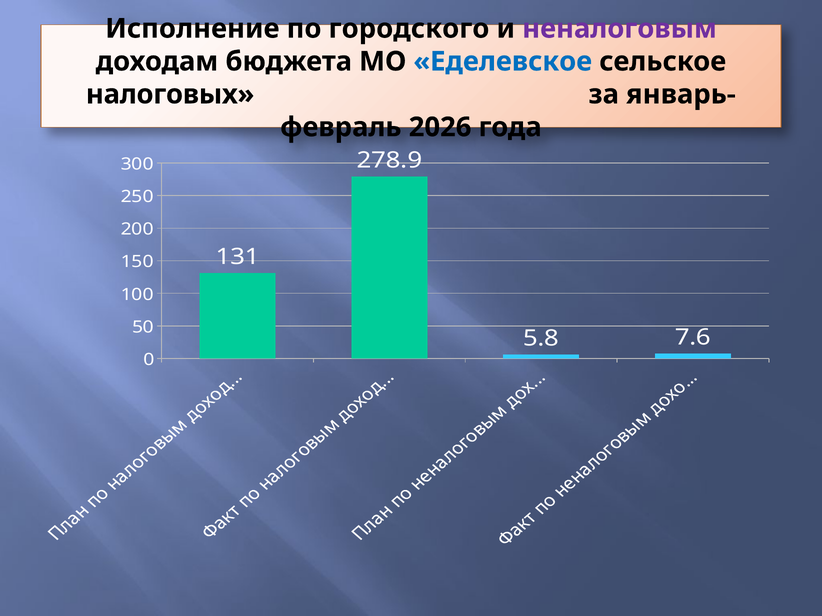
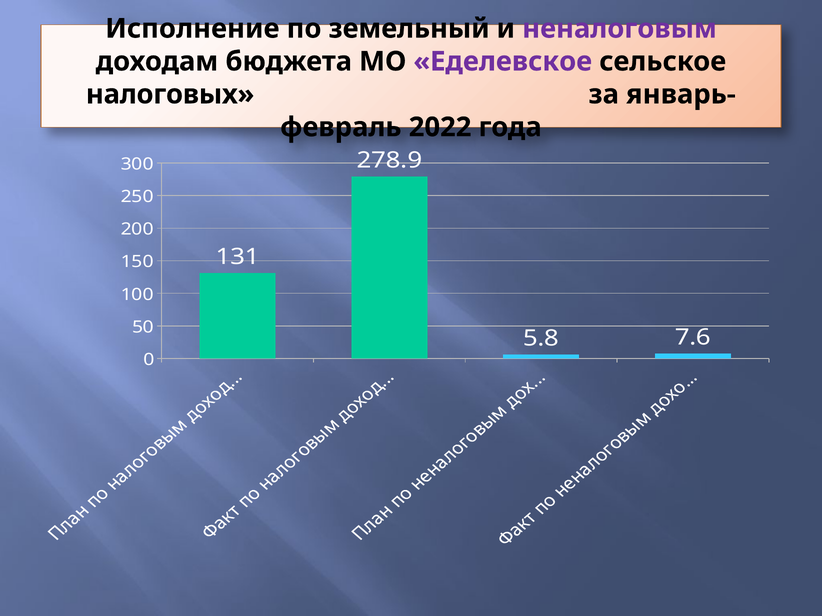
городского: городского -> земельный (409, 29)
Еделевское colour: blue -> purple (503, 62)
2026: 2026 -> 2022 (440, 127)
